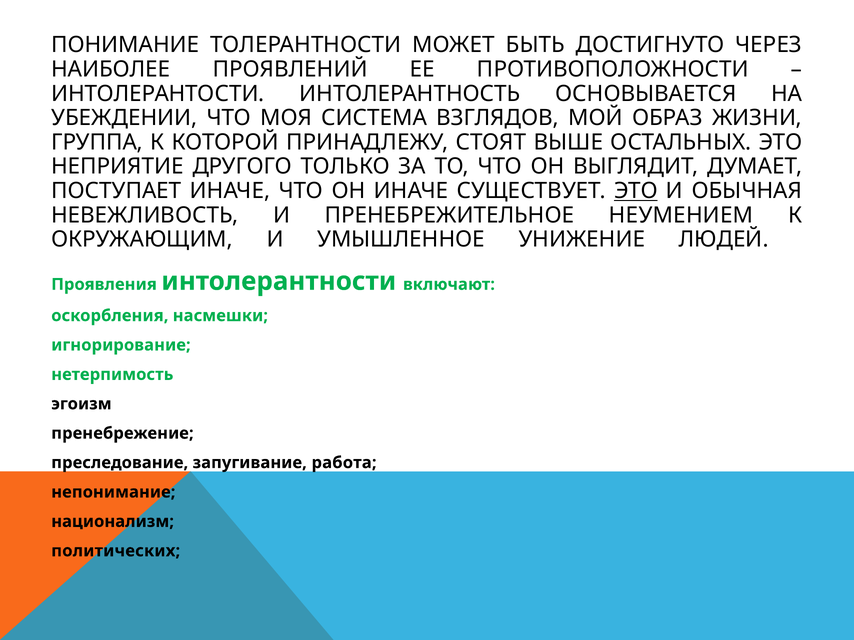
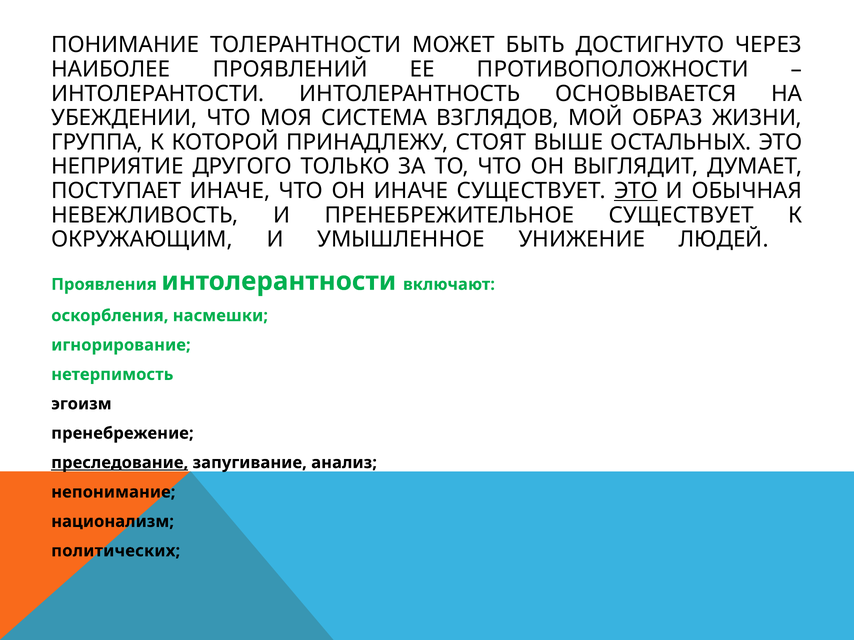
ПРЕНЕБРЕЖИТЕЛЬНОЕ НЕУМЕНИЕМ: НЕУМЕНИЕМ -> СУЩЕСТВУЕТ (681, 215)
преследование underline: none -> present (120, 463)
работа: работа -> анализ (344, 463)
